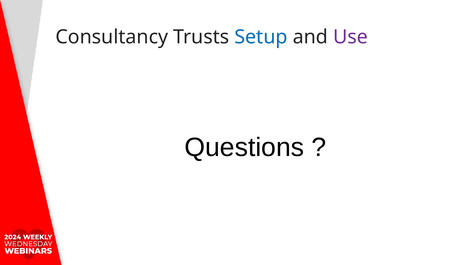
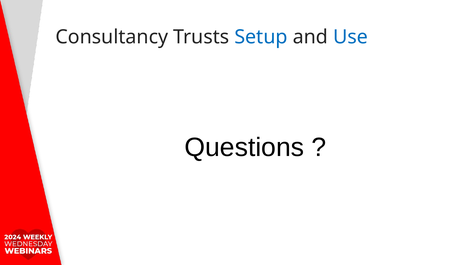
Use colour: purple -> blue (350, 37)
